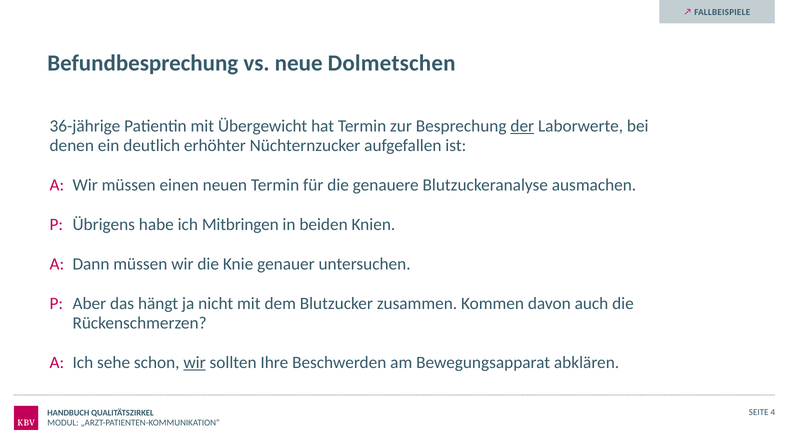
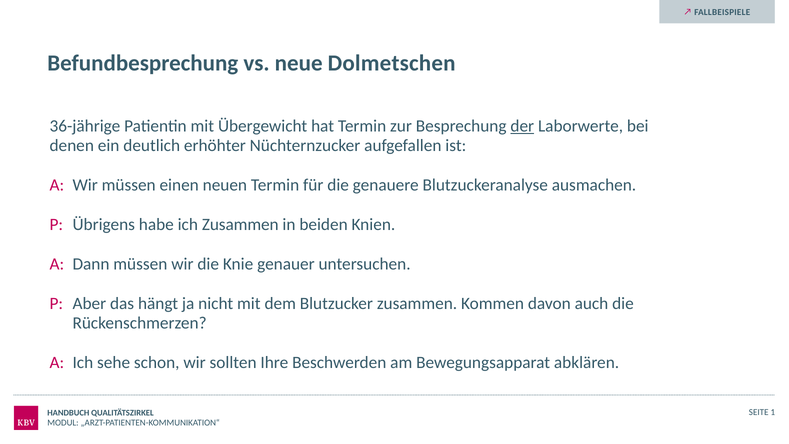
ich Mitbringen: Mitbringen -> Zusammen (240, 224)
wir underline: present -> none (195, 362)
4: 4 -> 1 (773, 412)
